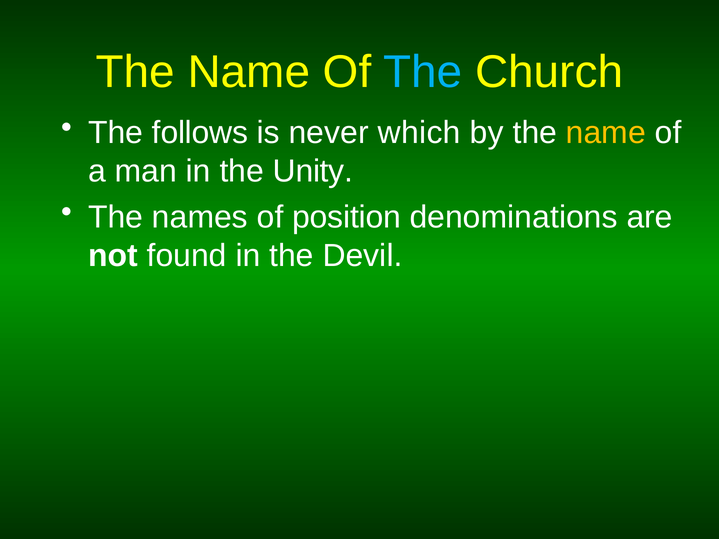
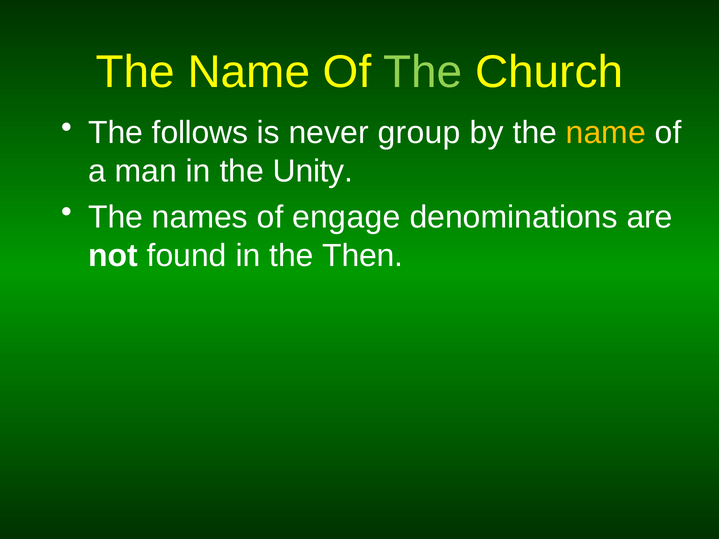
The colour: light blue -> light green (423, 72)
which: which -> group (419, 133)
position: position -> engage (346, 218)
Devil: Devil -> Then (363, 256)
